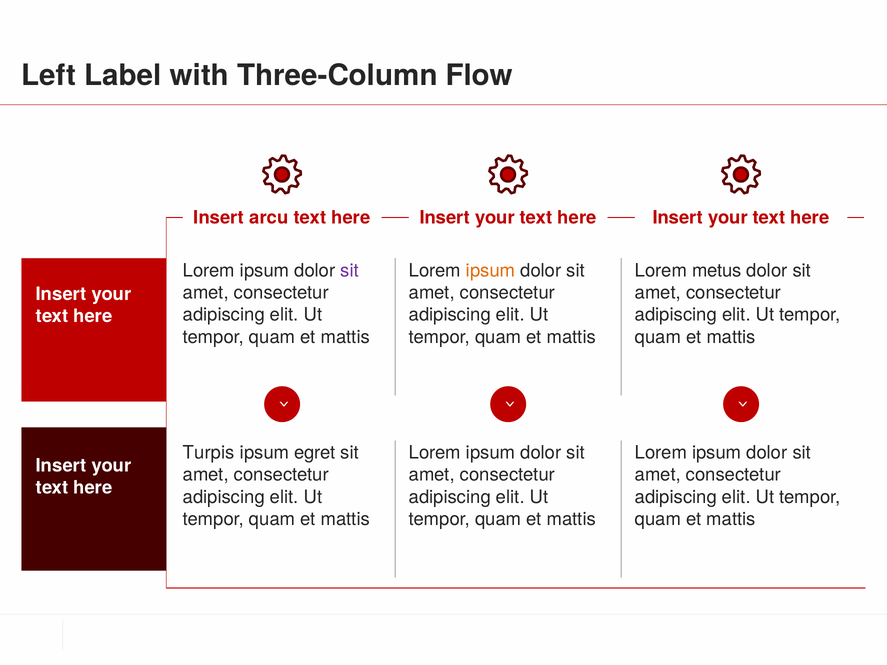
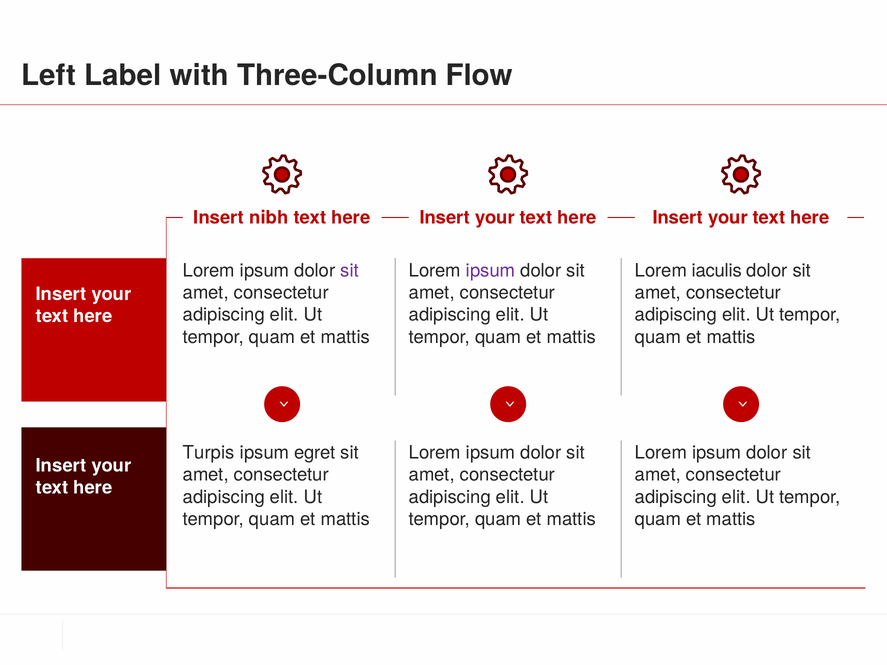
arcu: arcu -> nibh (269, 218)
ipsum colour: orange -> purple (491, 271)
metus: metus -> iaculis (717, 271)
